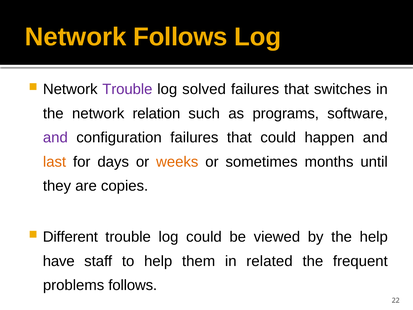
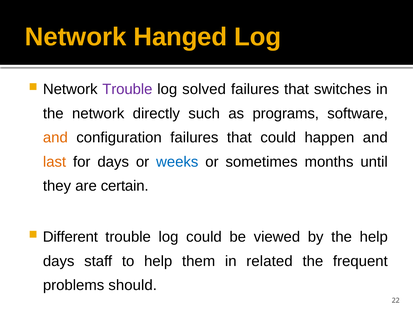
Network Follows: Follows -> Hanged (180, 37)
relation: relation -> directly (156, 113)
and colour: purple -> orange (55, 137)
weeks colour: orange -> blue (177, 162)
copies: copies -> certain (125, 186)
have: have -> days (59, 261)
problems follows: follows -> should (133, 285)
